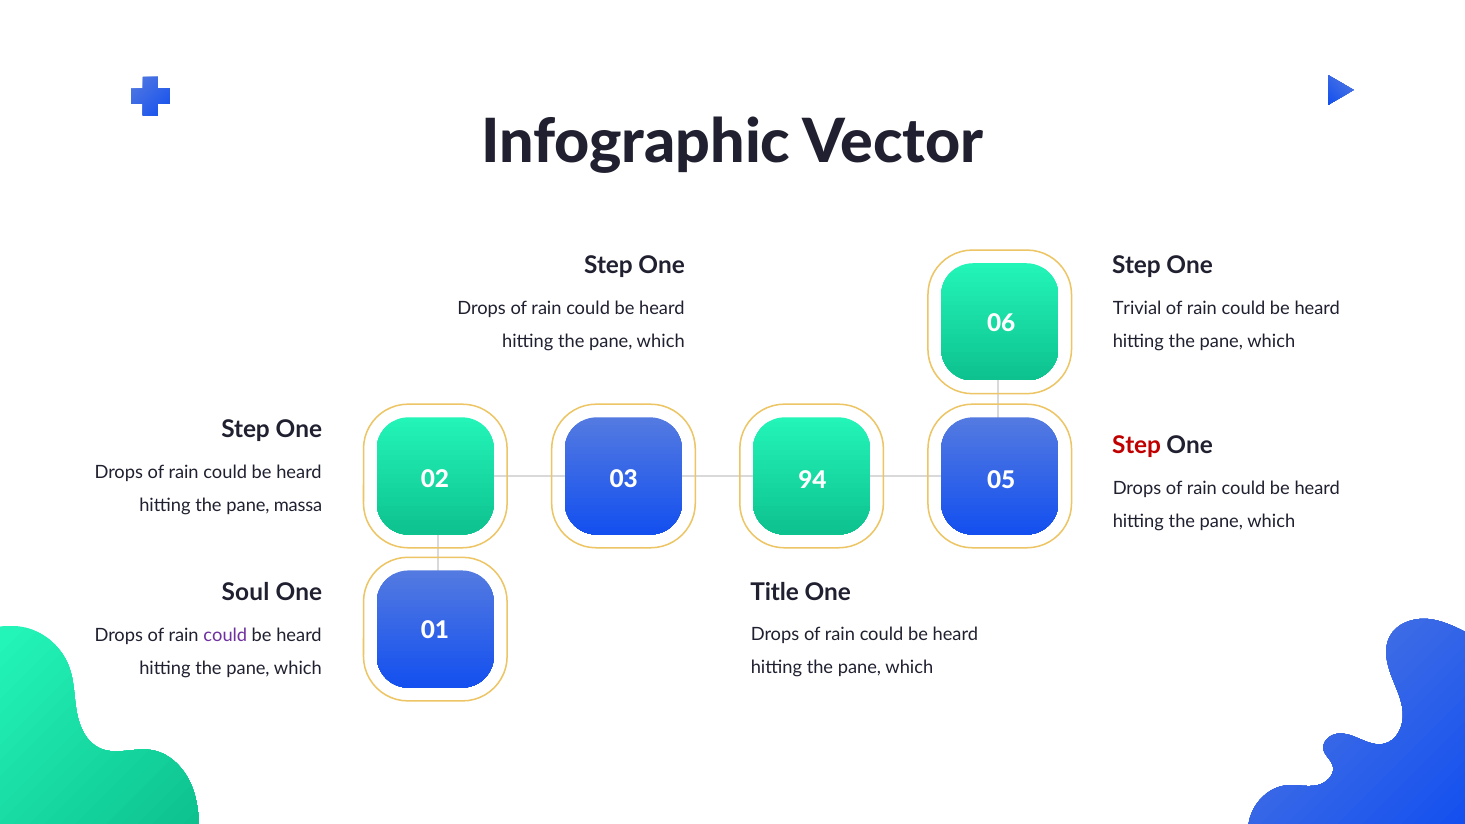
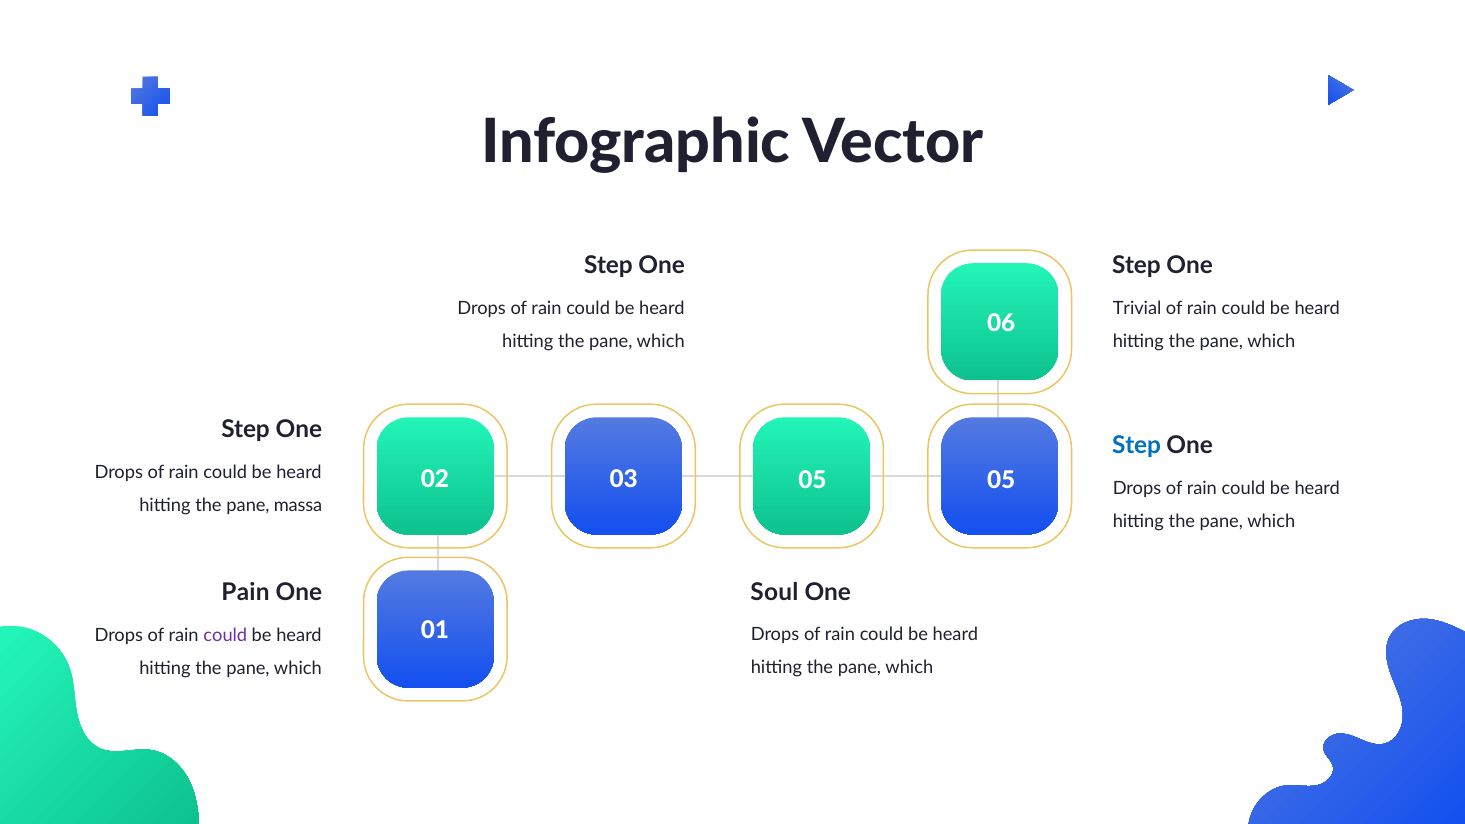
Step colour: red -> blue (1137, 446)
03 94: 94 -> 05 (812, 480)
Title: Title -> Soul (774, 592)
Soul: Soul -> Pain (246, 593)
